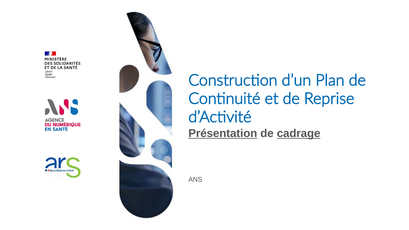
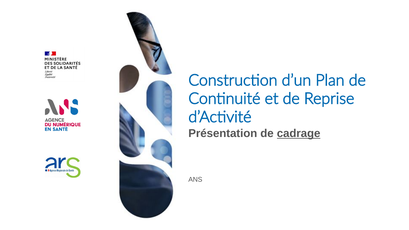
Présentation underline: present -> none (223, 134)
